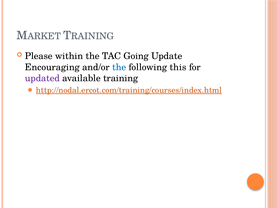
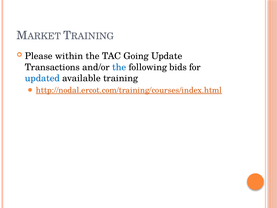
Encouraging: Encouraging -> Transactions (52, 67)
this: this -> bids (178, 67)
updated colour: purple -> blue (42, 78)
